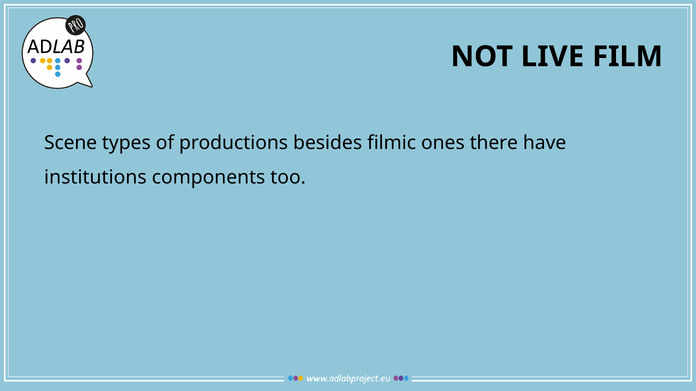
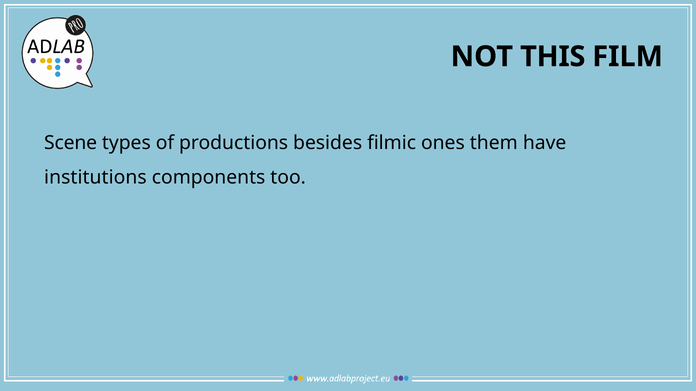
LIVE: LIVE -> THIS (553, 57)
there: there -> them (494, 143)
